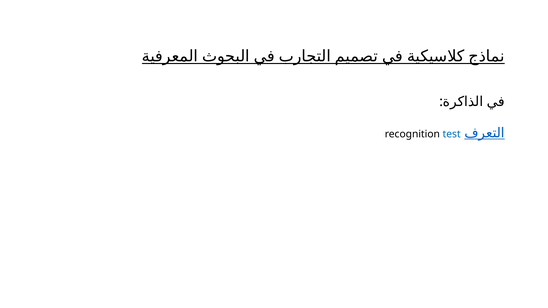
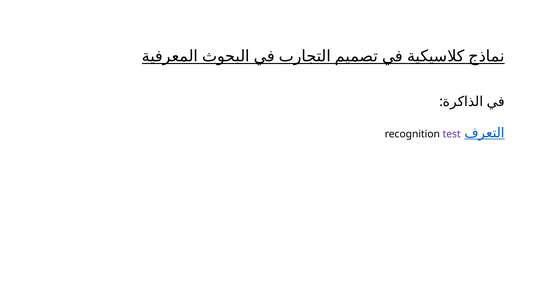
test colour: blue -> purple (452, 134)
